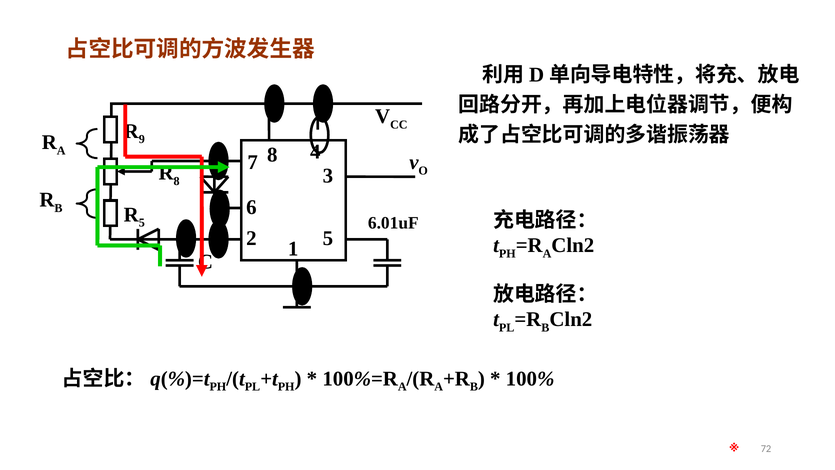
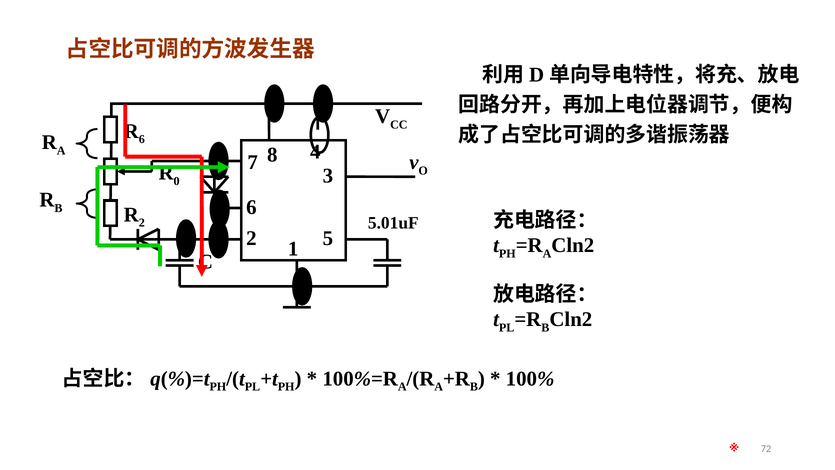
9: 9 -> 6 (142, 139)
8: 8 -> 0 (177, 181)
5: 5 -> 2 (142, 223)
6.01uF: 6.01uF -> 5.01uF (393, 223)
